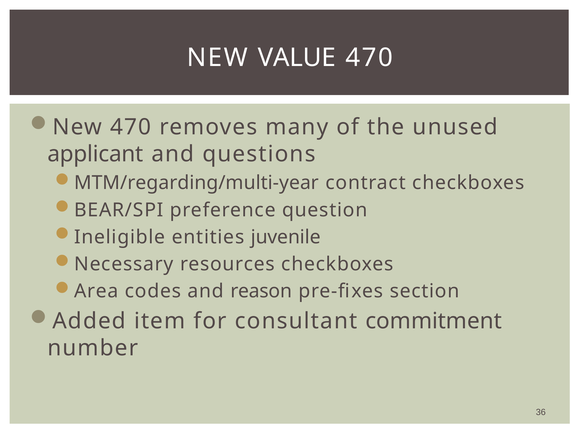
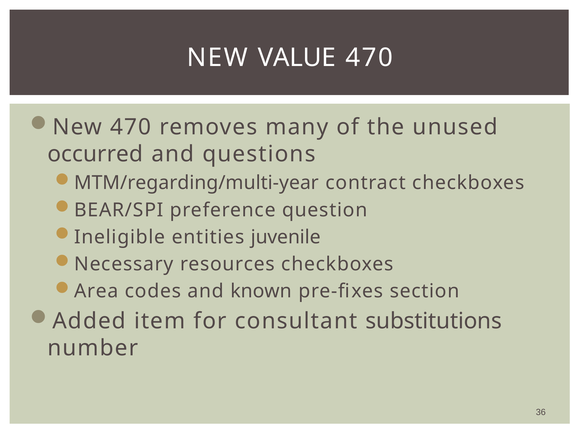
applicant: applicant -> occurred (95, 154)
reason: reason -> known (261, 291)
commitment: commitment -> substitutions (434, 321)
